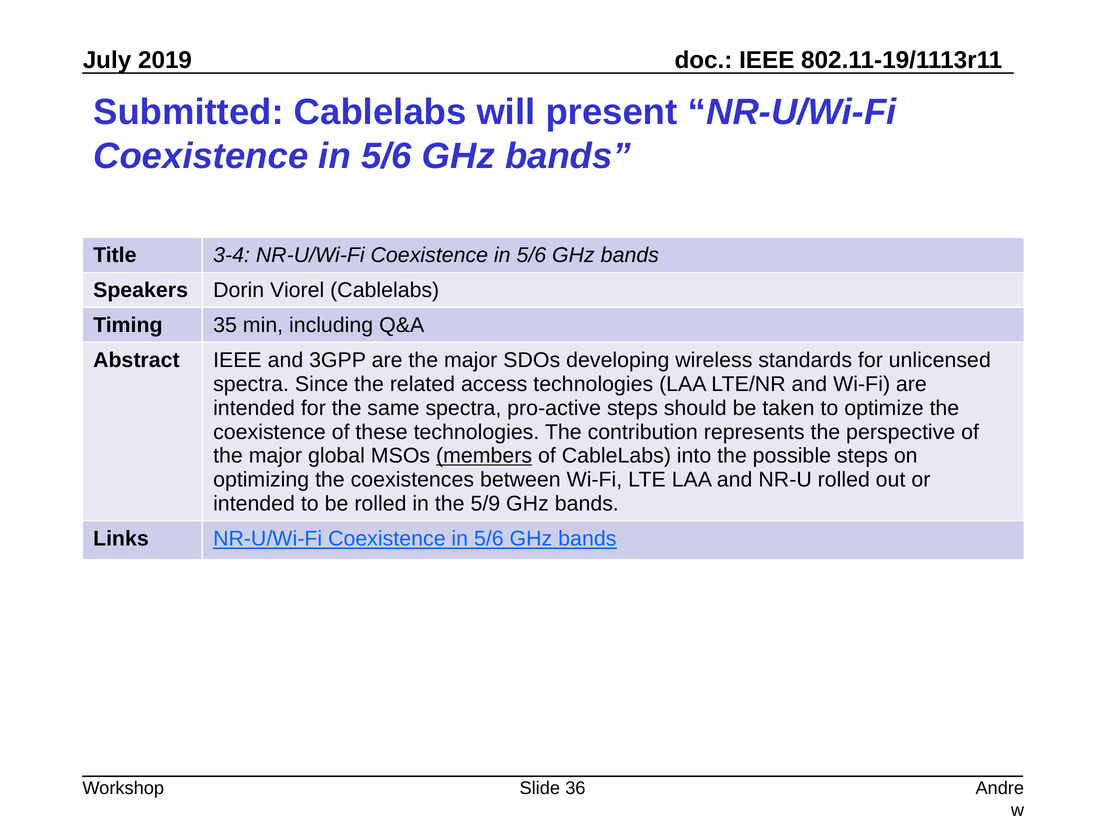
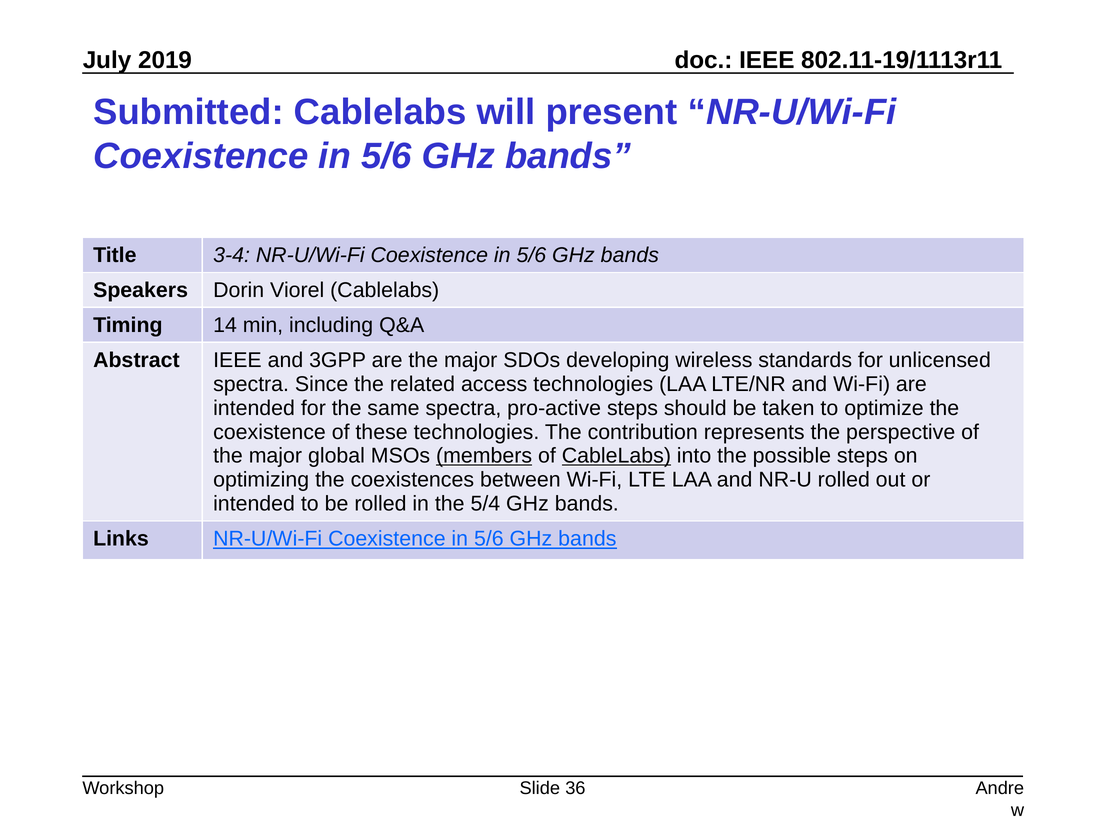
35: 35 -> 14 (225, 325)
CableLabs underline: none -> present (616, 456)
5/9: 5/9 -> 5/4 (485, 504)
